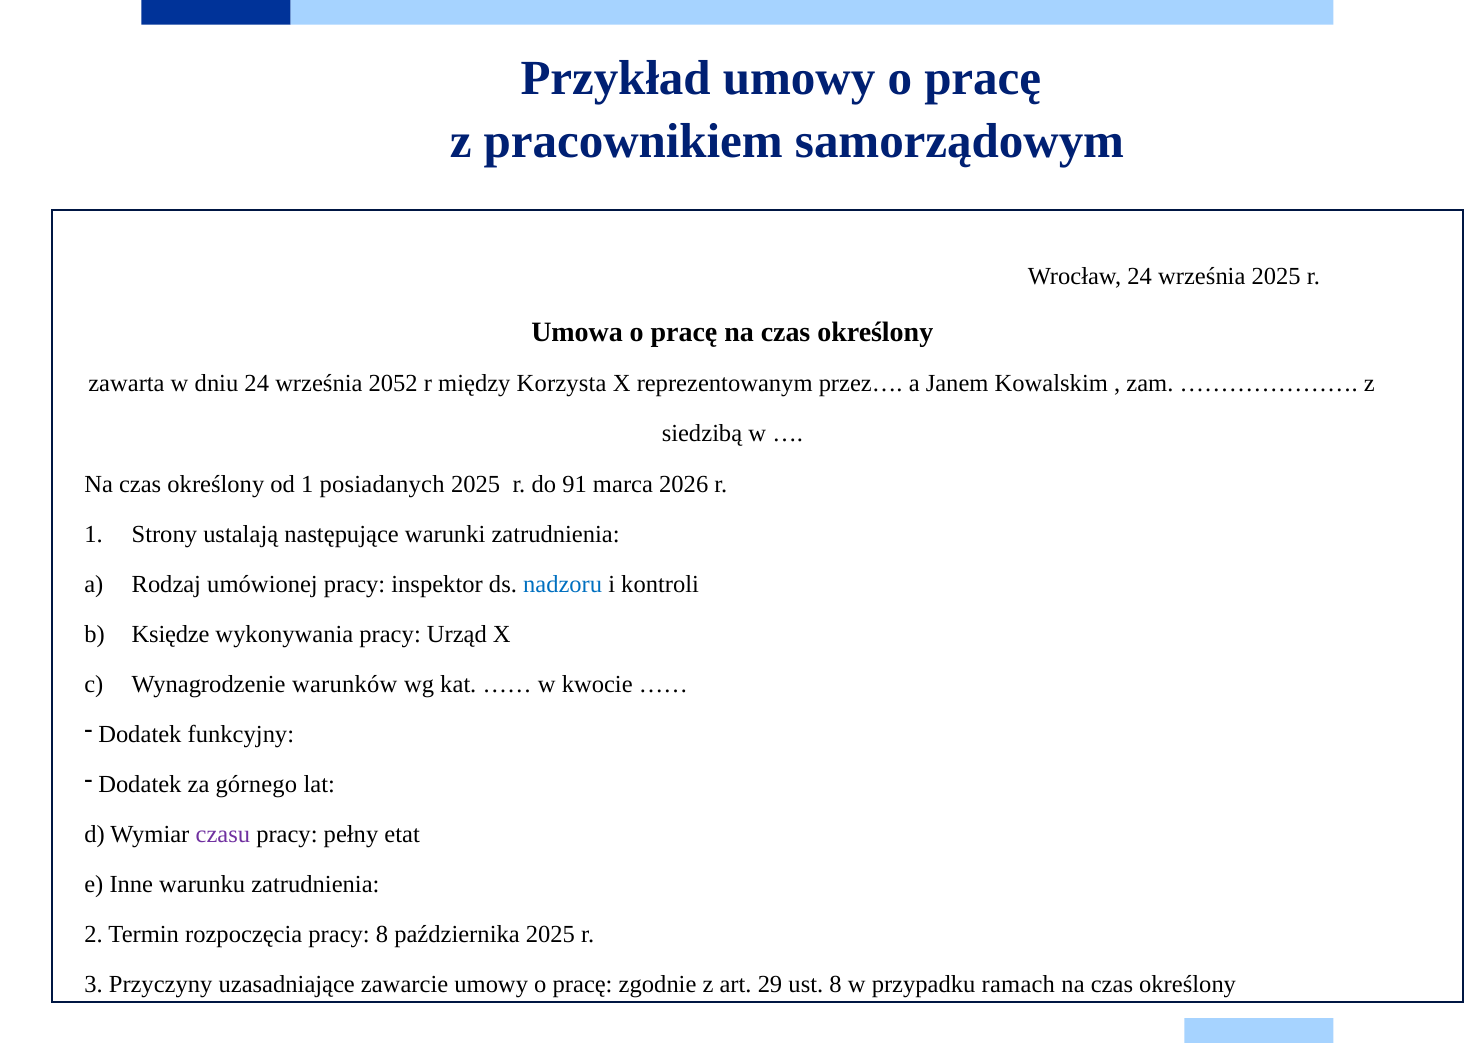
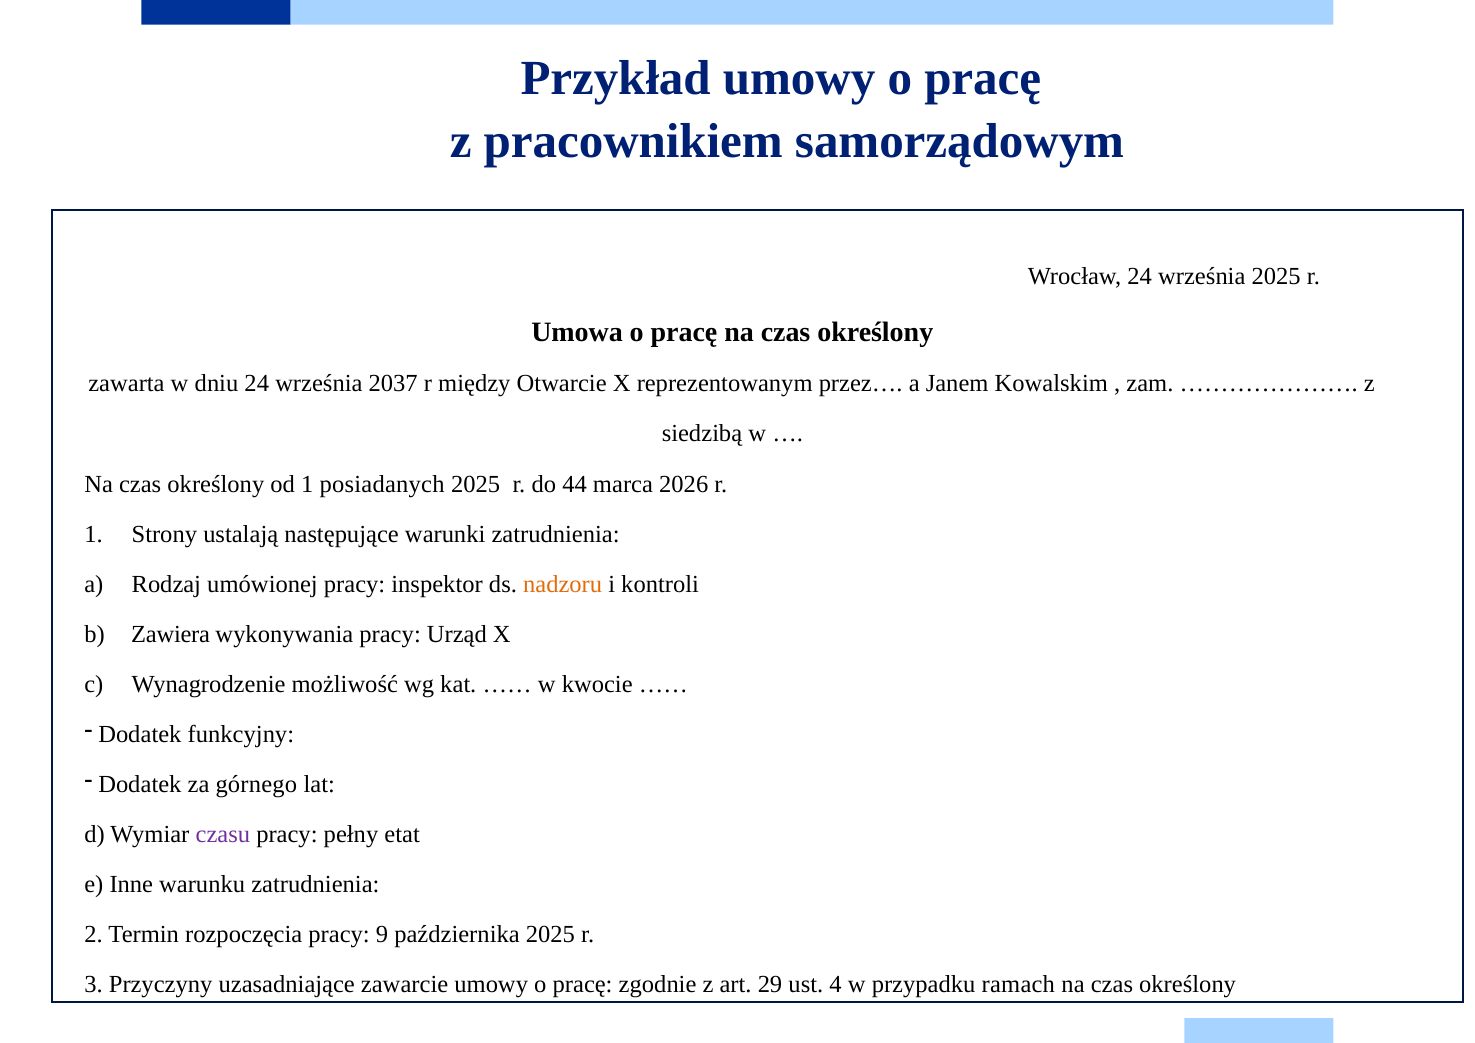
2052: 2052 -> 2037 (393, 384)
Korzysta: Korzysta -> Otwarcie (562, 384)
91: 91 -> 44 (575, 484)
nadzoru colour: blue -> orange (563, 584)
Księdze: Księdze -> Zawiera (171, 634)
warunków: warunków -> możliwość (345, 684)
pracy 8: 8 -> 9 (382, 934)
ust 8: 8 -> 4 (836, 985)
